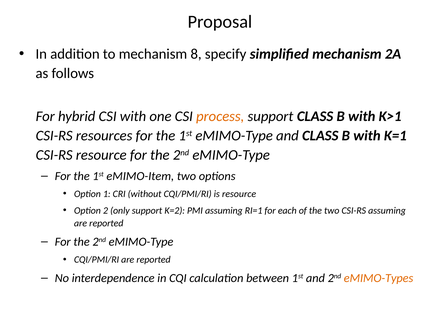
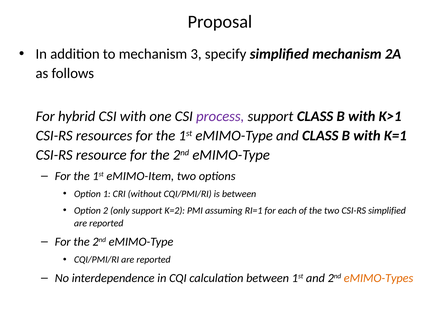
8: 8 -> 3 (196, 54)
process colour: orange -> purple (220, 116)
is resource: resource -> between (239, 194)
CSI-RS assuming: assuming -> simplified (387, 210)
